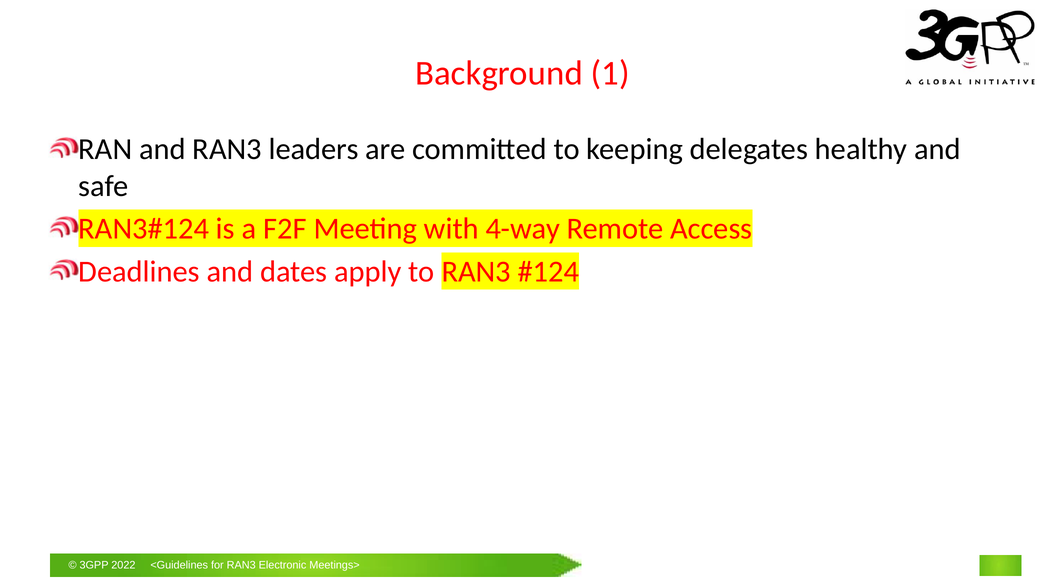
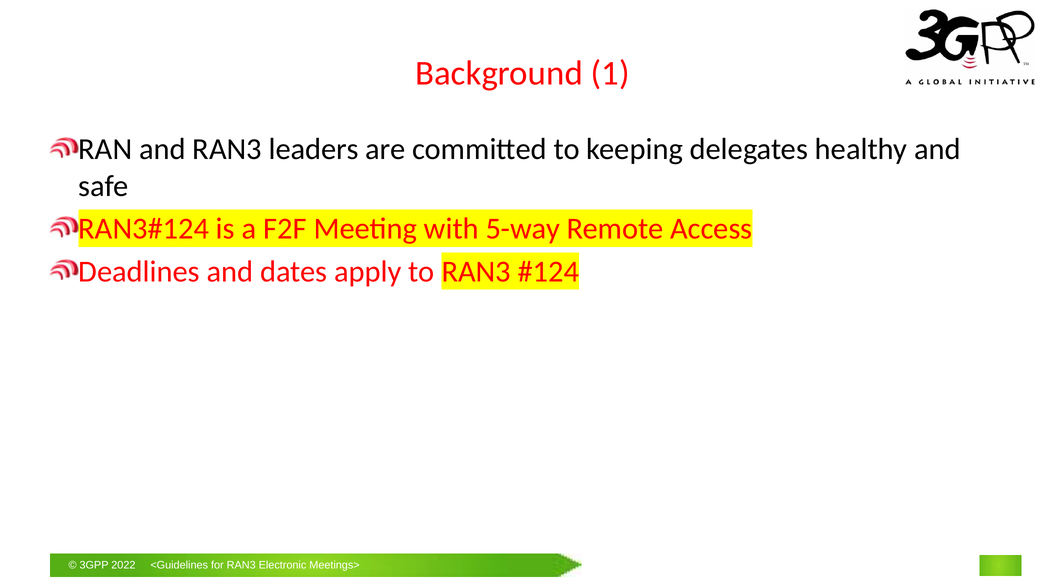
4-way: 4-way -> 5-way (523, 229)
